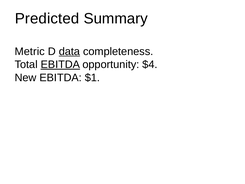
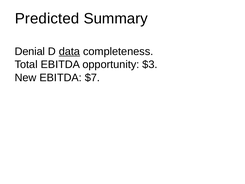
Metric: Metric -> Denial (30, 51)
EBITDA underline: present -> none (60, 64)
$4: $4 -> $3 (150, 64)
$1: $1 -> $7 (92, 78)
